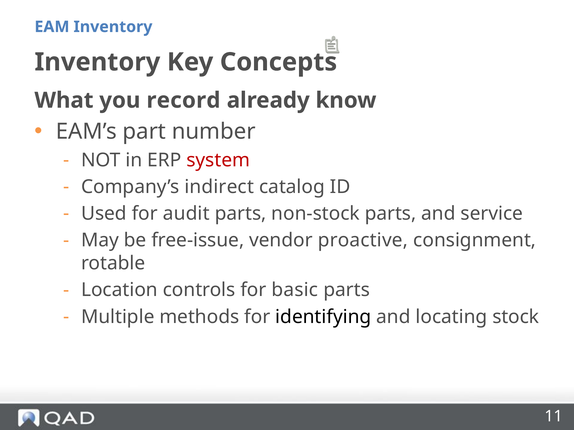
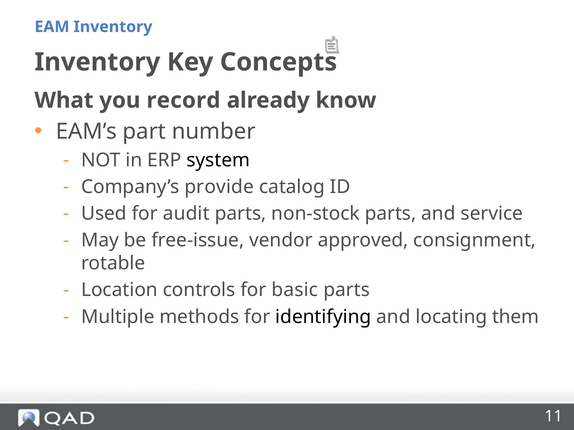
system colour: red -> black (218, 160)
indirect: indirect -> provide (219, 187)
proactive: proactive -> approved (363, 241)
stock: stock -> them (516, 317)
